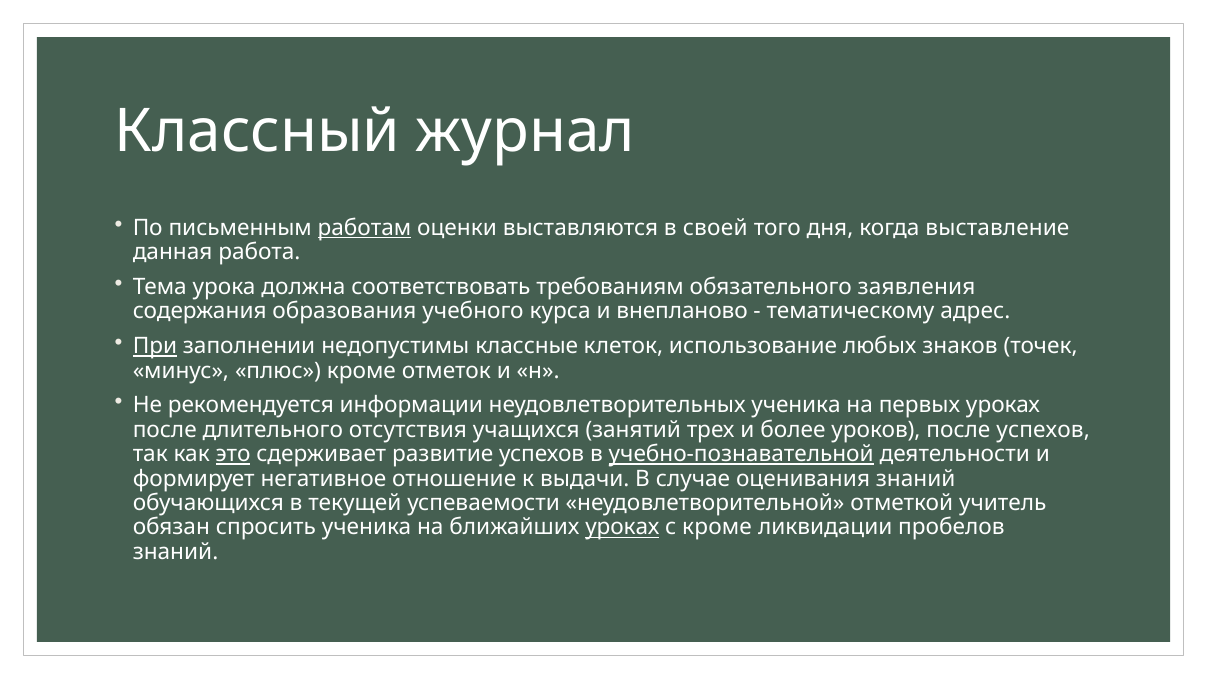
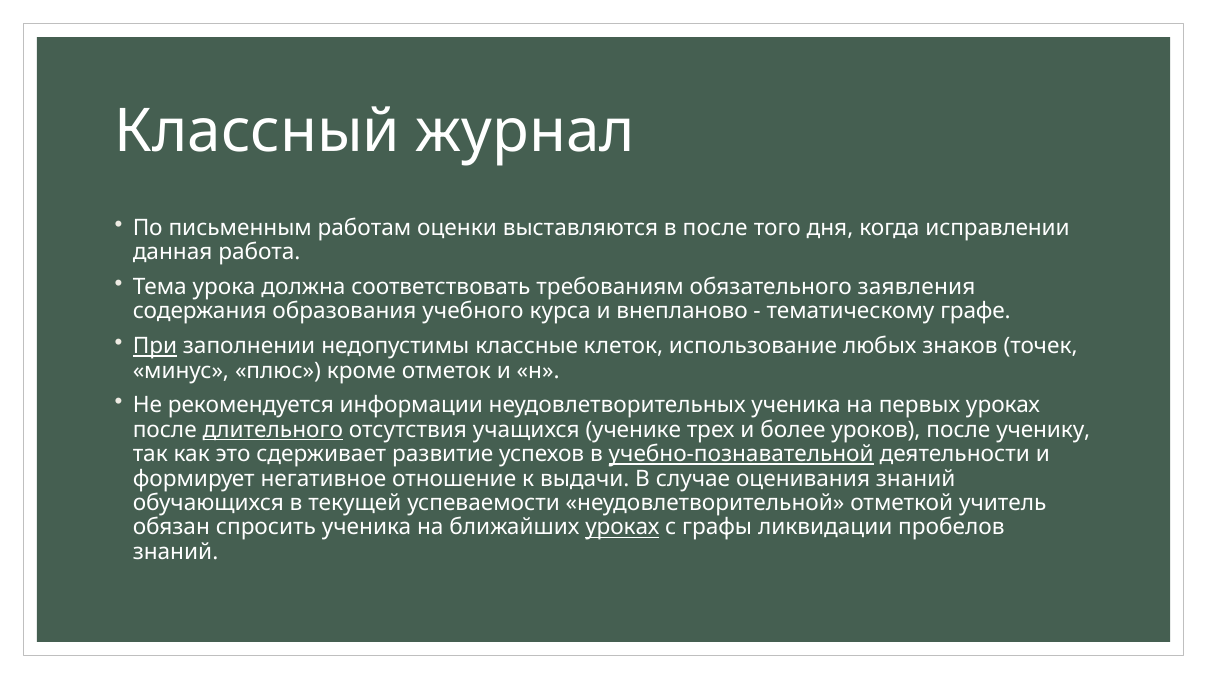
работам underline: present -> none (365, 228)
в своей: своей -> после (715, 228)
выставление: выставление -> исправлении (998, 228)
адрес: адрес -> графе (975, 311)
длительного underline: none -> present (273, 430)
занятий: занятий -> ученике (633, 430)
после успехов: успехов -> ученику (1043, 430)
это underline: present -> none (233, 454)
с кроме: кроме -> графы (717, 527)
